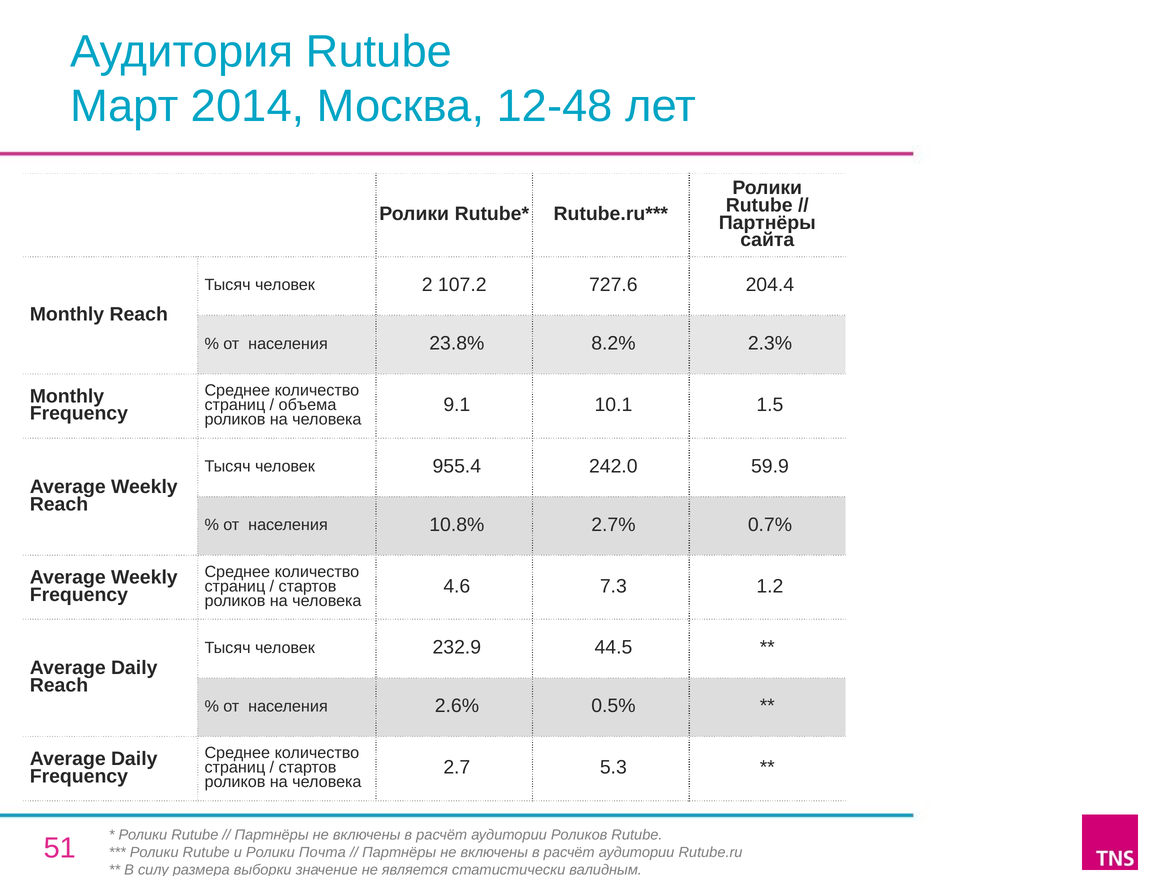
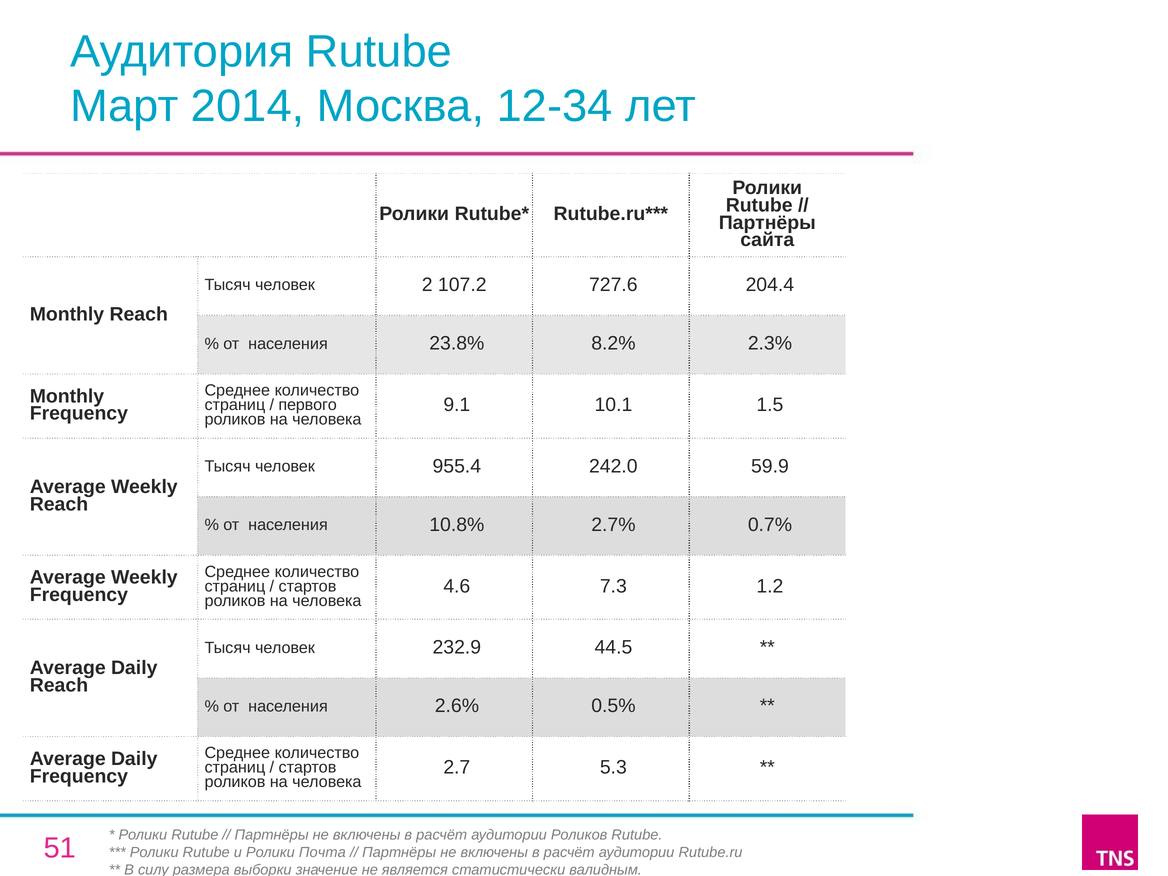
12-48: 12-48 -> 12-34 (555, 106)
объема: объема -> первого (308, 405)
